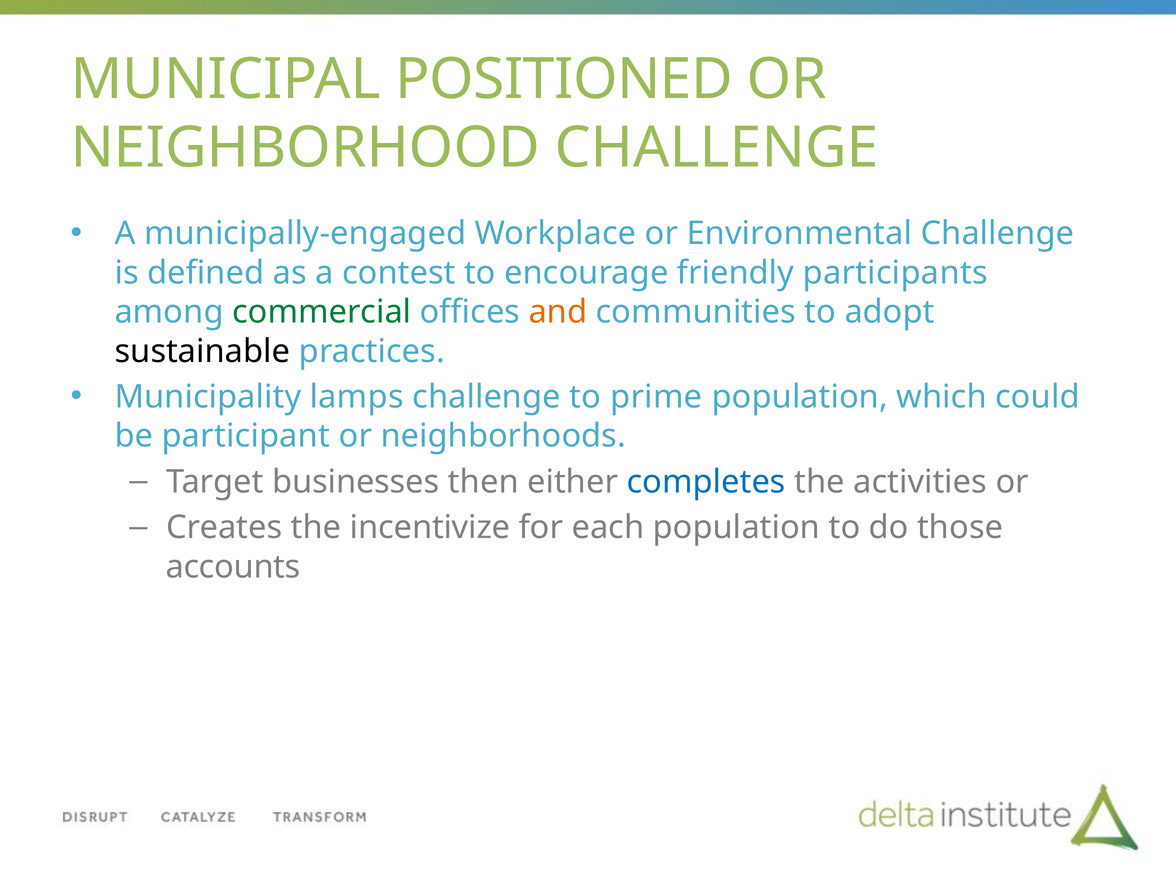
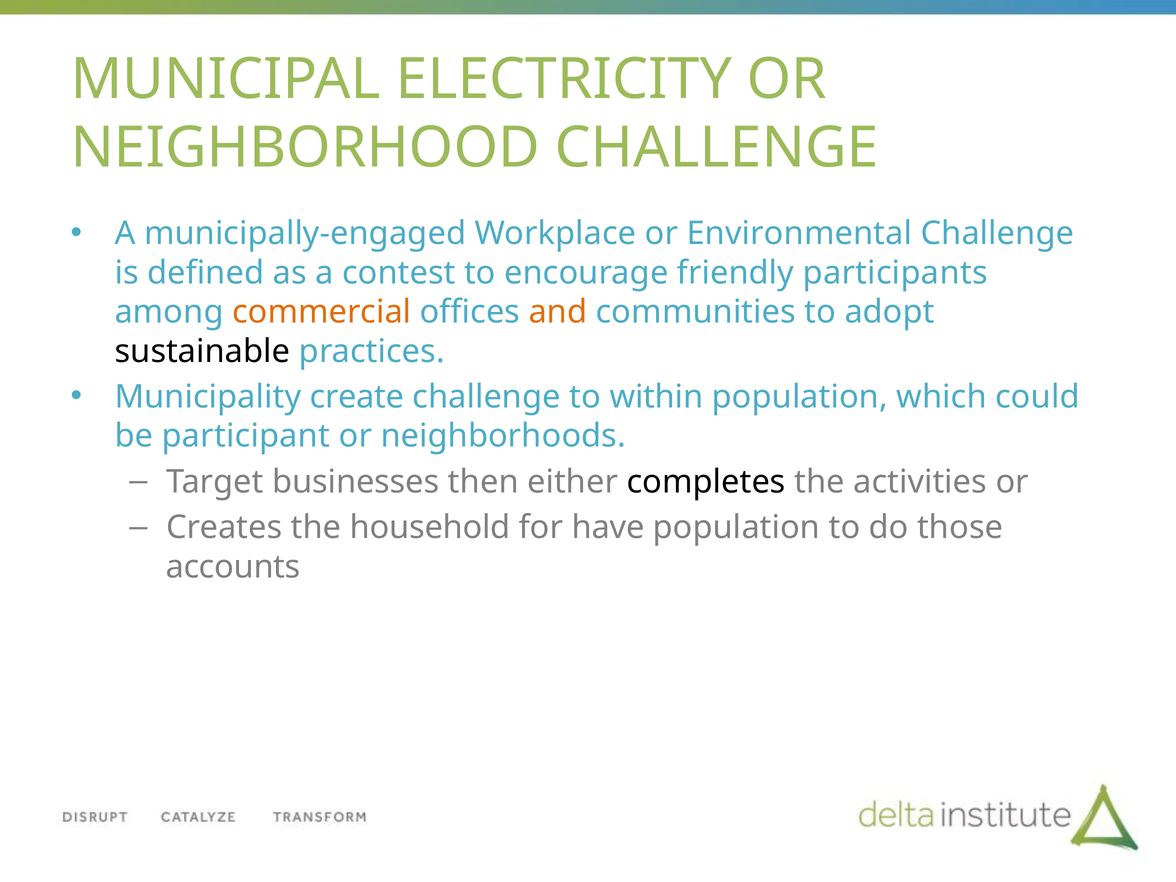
POSITIONED: POSITIONED -> ELECTRICITY (564, 79)
commercial colour: green -> orange (322, 312)
lamps: lamps -> create (357, 397)
prime: prime -> within (657, 397)
completes colour: blue -> black (706, 482)
incentivize: incentivize -> household (430, 528)
each: each -> have (608, 528)
